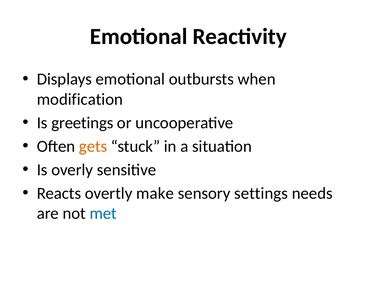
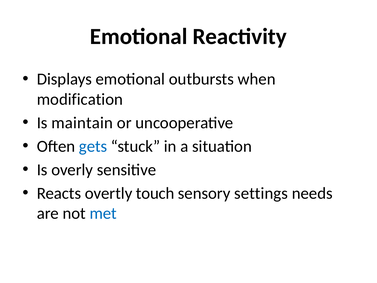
greetings: greetings -> maintain (82, 123)
gets colour: orange -> blue (93, 146)
make: make -> touch (155, 193)
